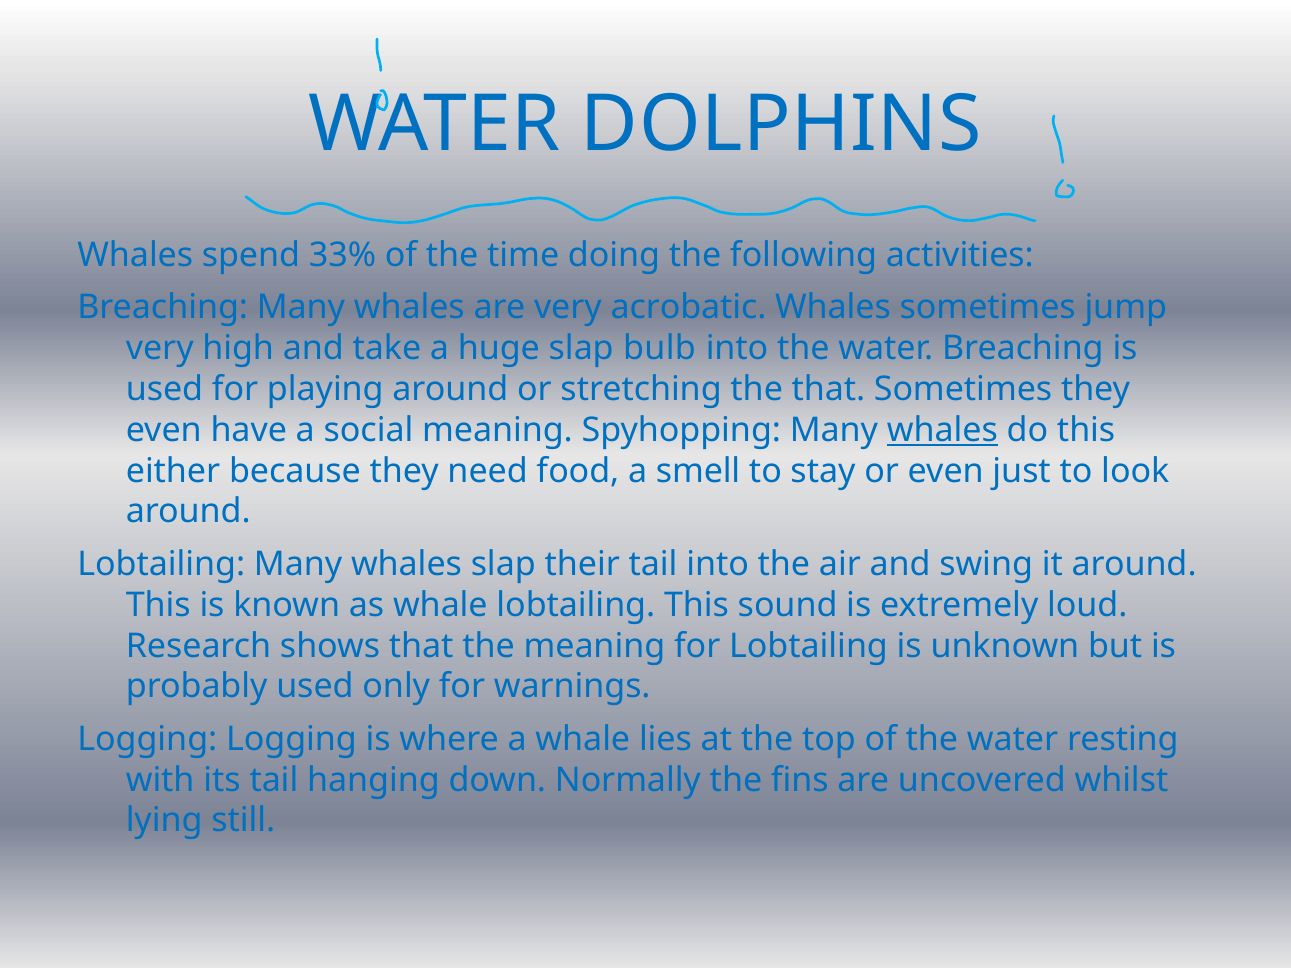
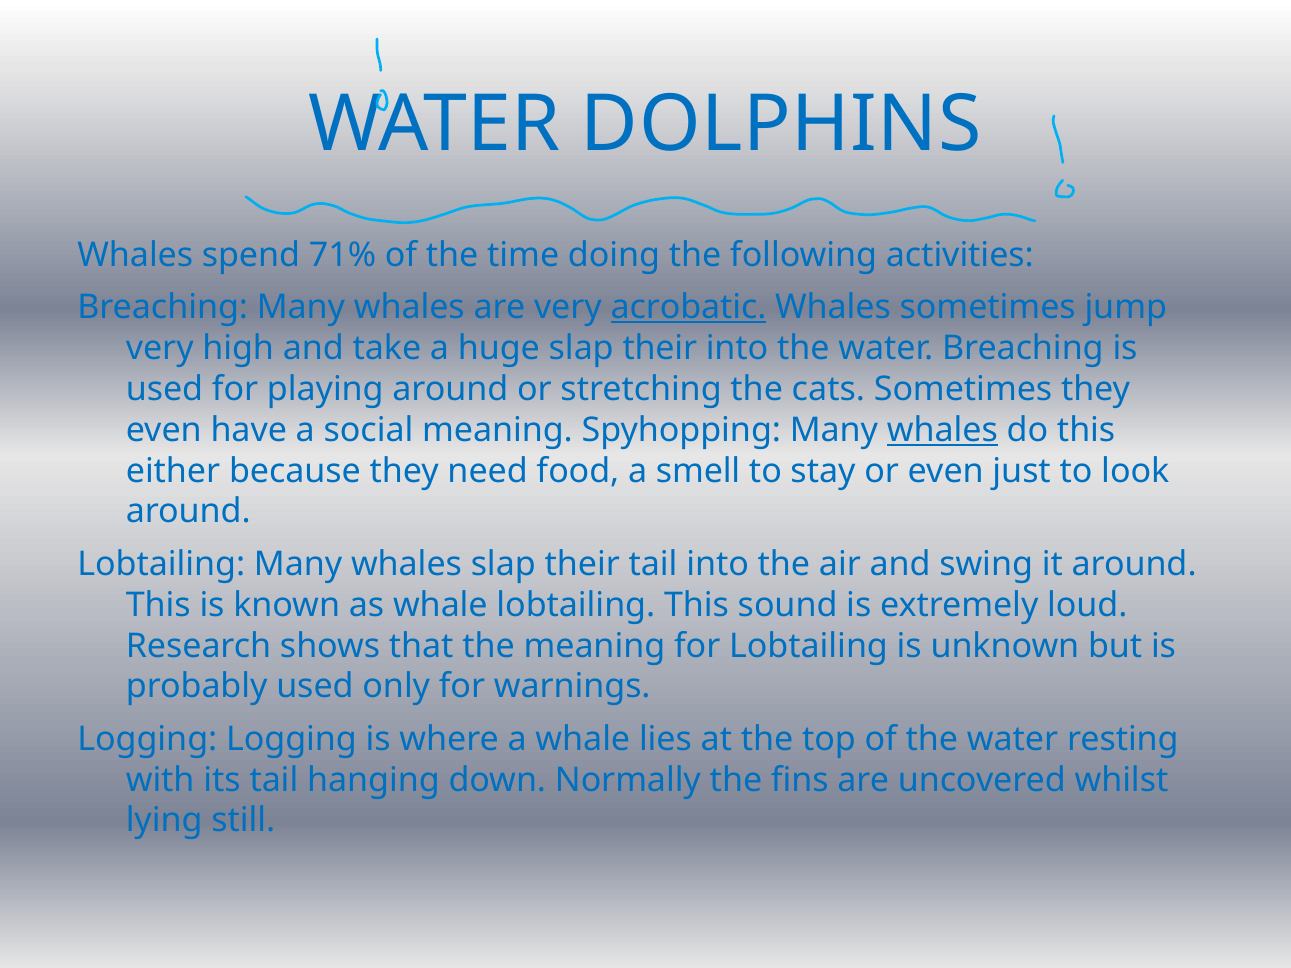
33%: 33% -> 71% (342, 255)
acrobatic underline: none -> present (688, 308)
huge slap bulb: bulb -> their (660, 348)
the that: that -> cats (828, 389)
